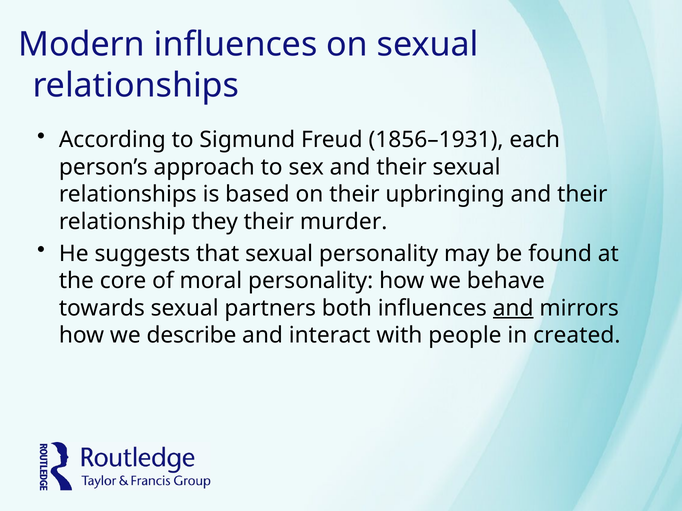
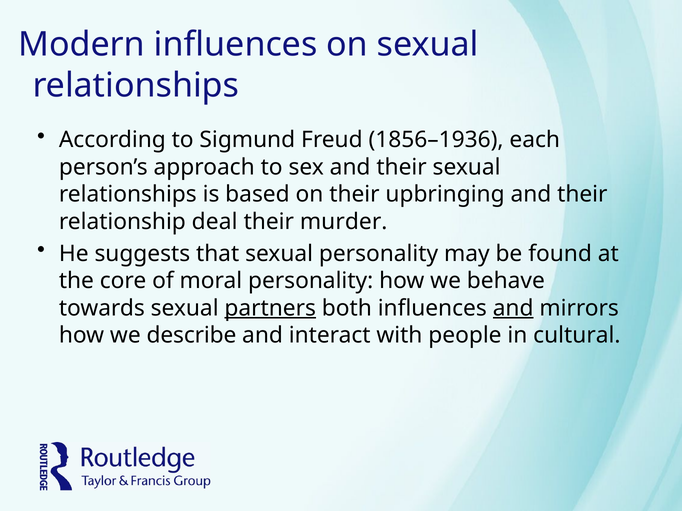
1856–1931: 1856–1931 -> 1856–1936 (436, 140)
they: they -> deal (215, 222)
partners underline: none -> present (270, 308)
created: created -> cultural (577, 336)
